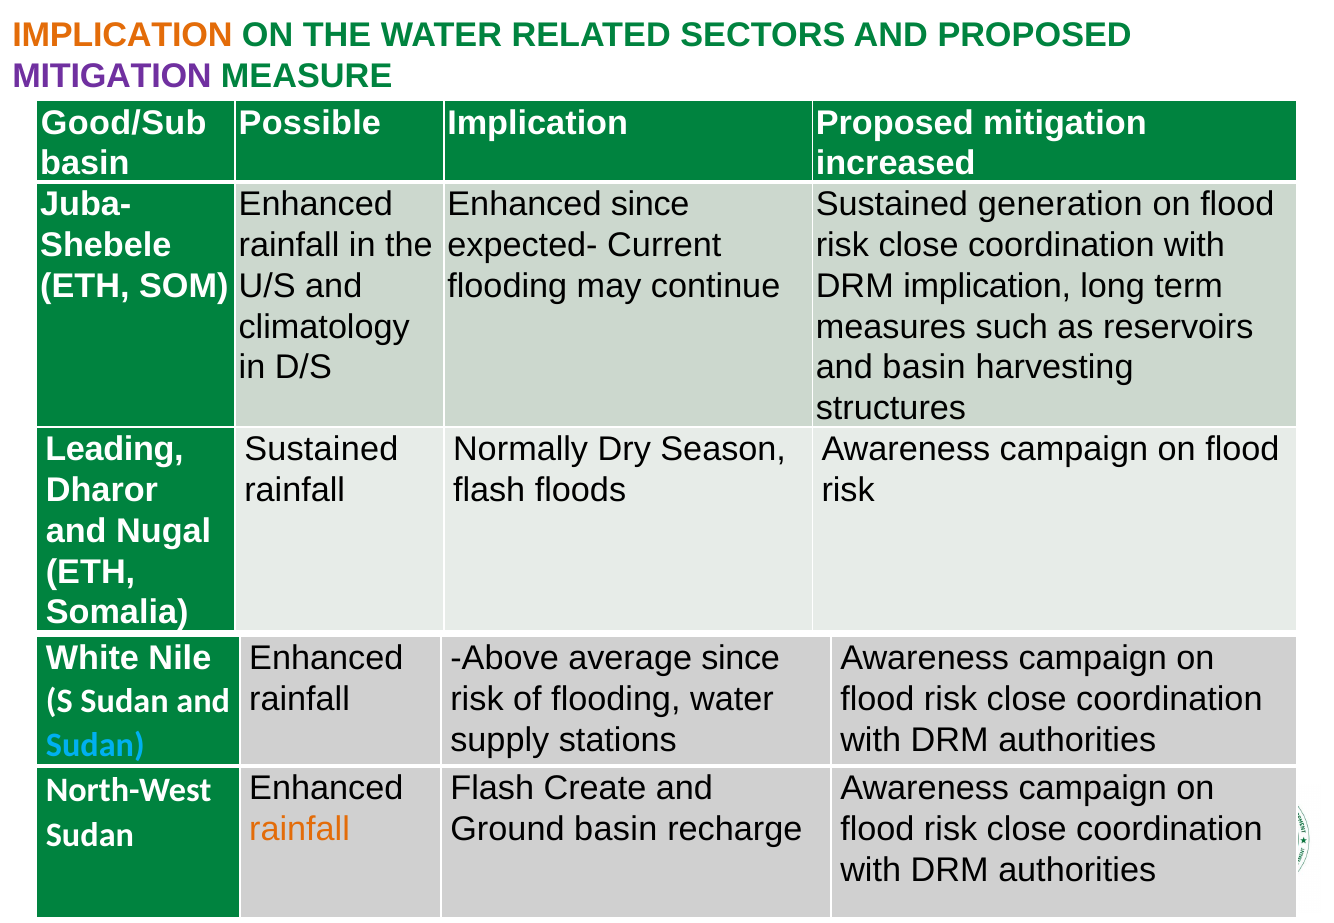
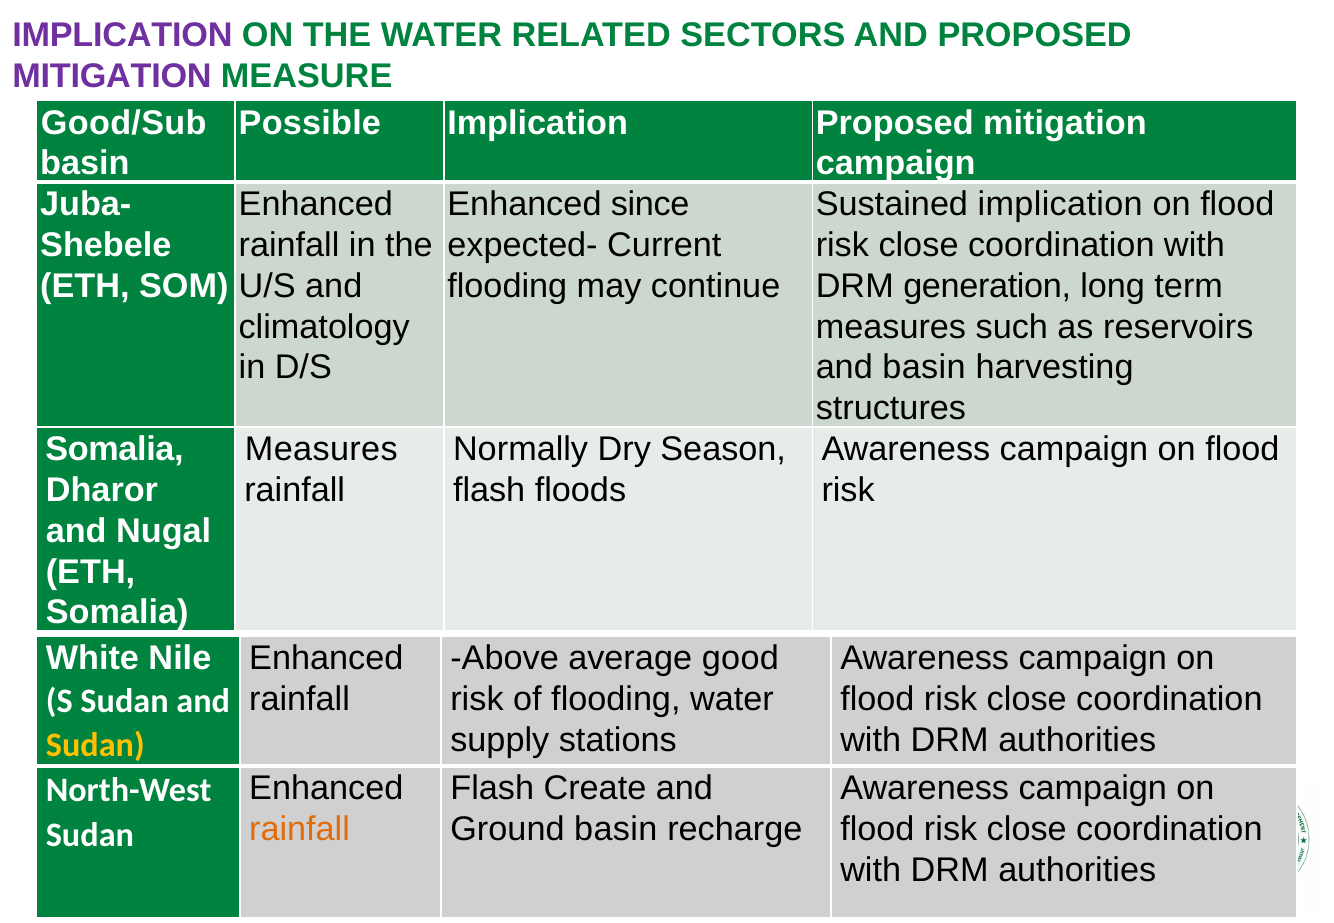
IMPLICATION colour: orange -> purple (122, 35)
increased: increased -> campaign (896, 164)
Sustained generation: generation -> implication (1060, 205)
DRM implication: implication -> generation (987, 286)
Leading: Leading -> Somalia (114, 450)
Sustained: Sustained -> Measures (321, 450)
average since: since -> good (740, 659)
Sudan colour: light blue -> yellow (95, 746)
